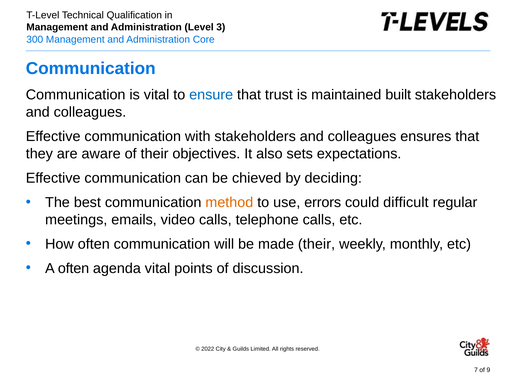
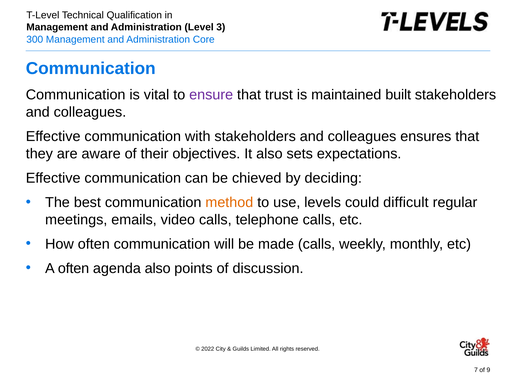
ensure colour: blue -> purple (211, 95)
errors: errors -> levels (323, 202)
made their: their -> calls (317, 244)
agenda vital: vital -> also (158, 268)
